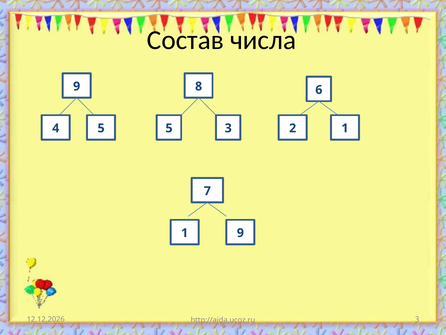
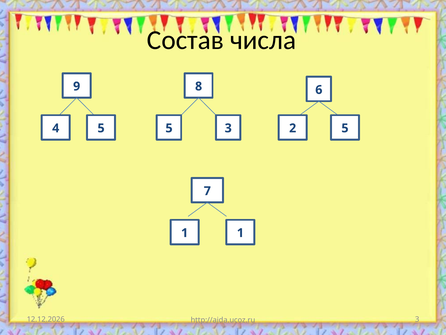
2 1: 1 -> 5 (345, 128)
1 9: 9 -> 1 (240, 233)
